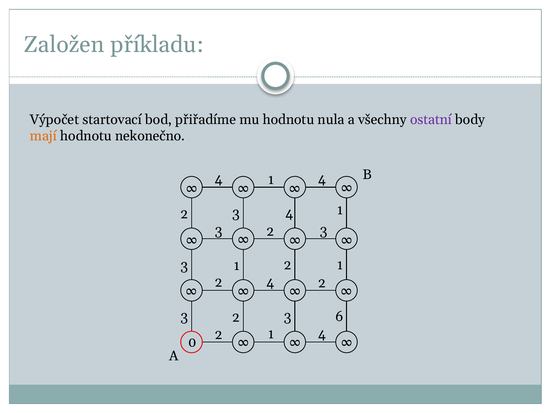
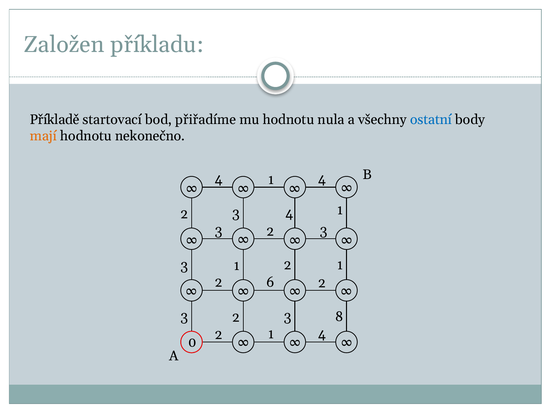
Výpočet: Výpočet -> Příkladě (55, 120)
ostatní colour: purple -> blue (431, 120)
2 4: 4 -> 6 (270, 282)
6: 6 -> 8 (339, 317)
